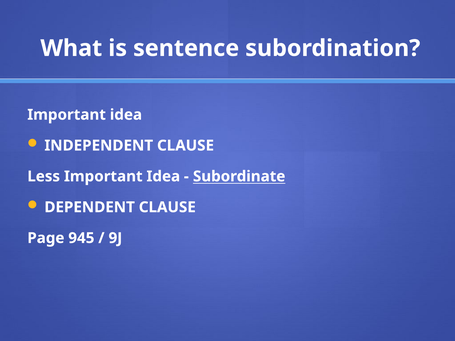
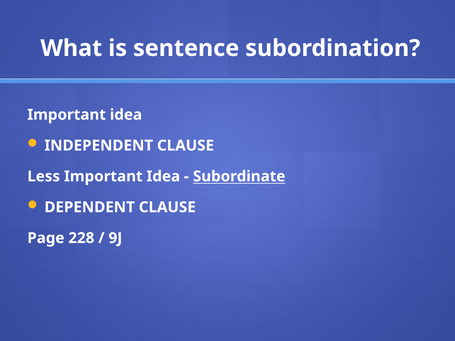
945: 945 -> 228 (81, 238)
